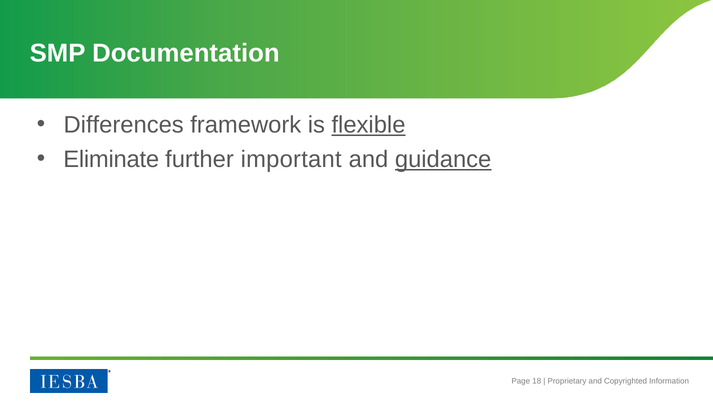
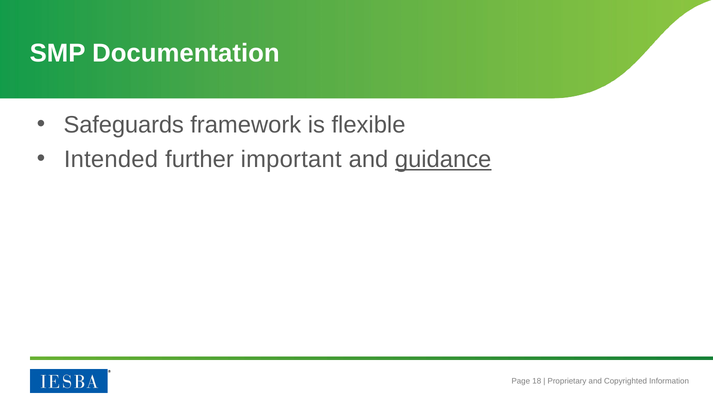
Differences: Differences -> Safeguards (124, 125)
flexible underline: present -> none (369, 125)
Eliminate: Eliminate -> Intended (111, 159)
